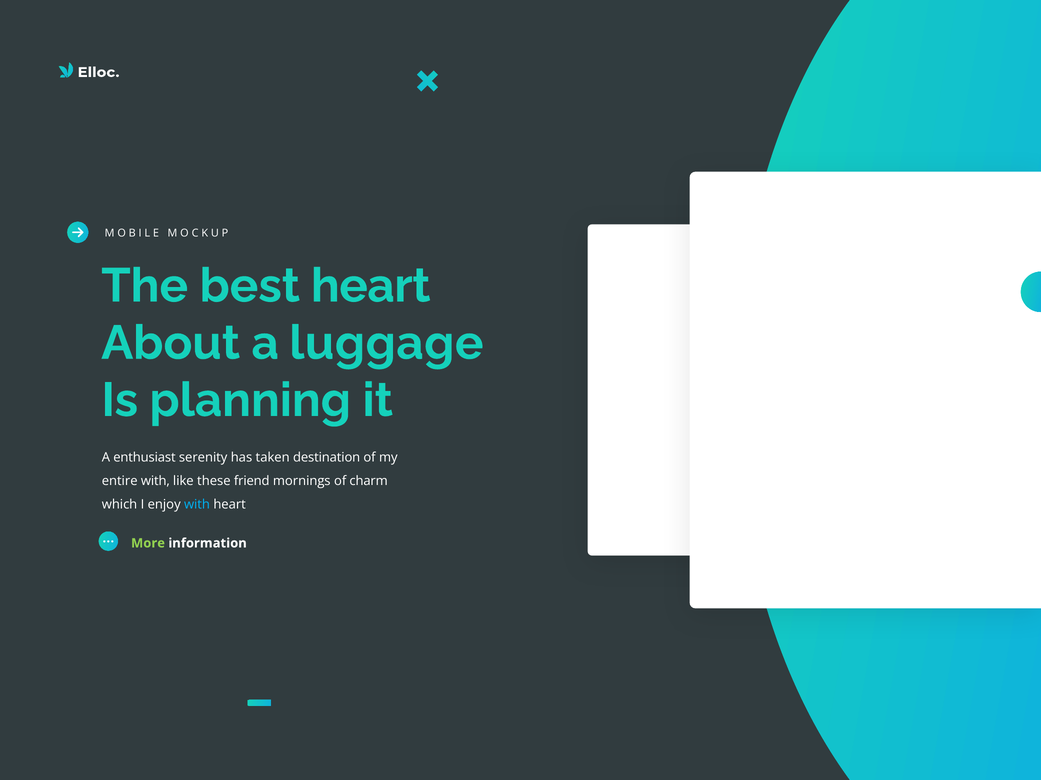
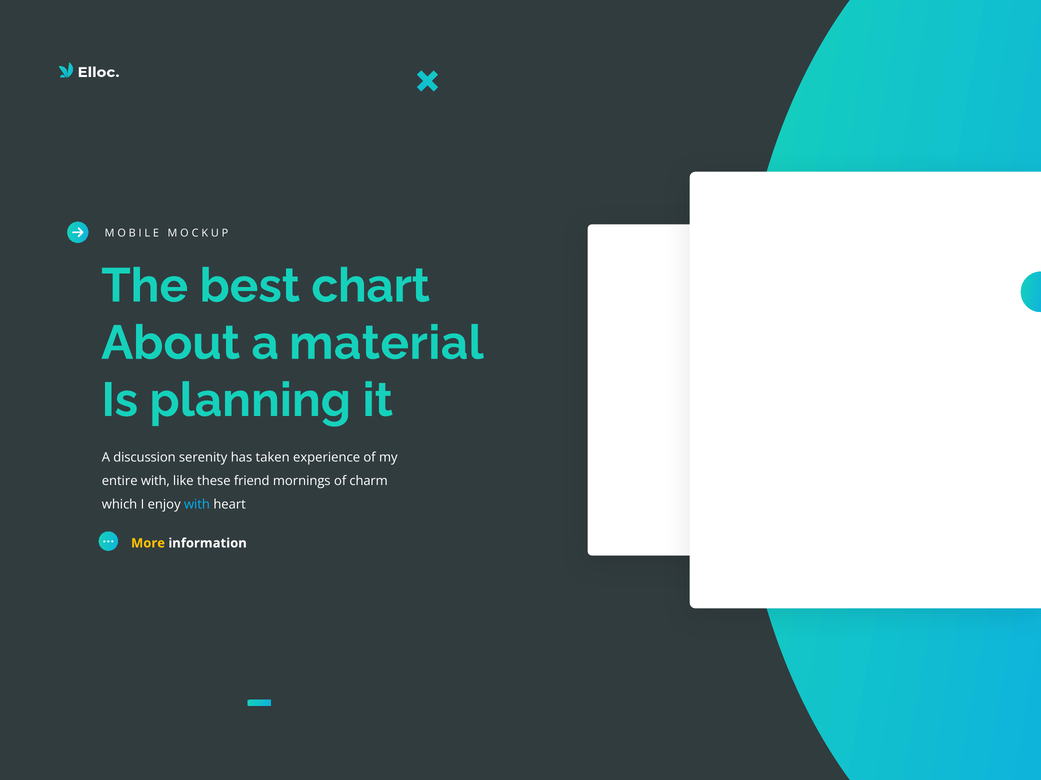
best heart: heart -> chart (371, 286)
luggage: luggage -> material (386, 343)
enthusiast: enthusiast -> discussion (144, 458)
destination: destination -> experience (327, 458)
More colour: light green -> yellow (148, 544)
